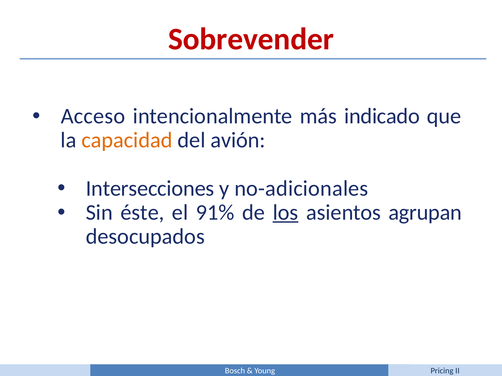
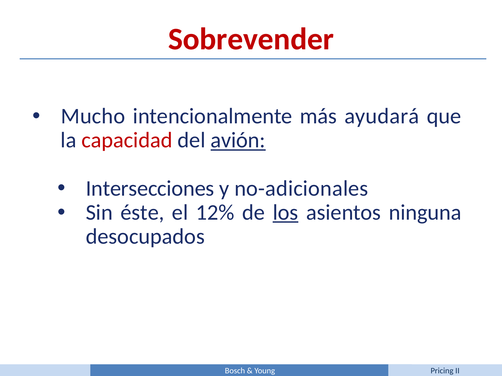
Acceso: Acceso -> Mucho (93, 116)
indicado: indicado -> ayudará (382, 116)
capacidad colour: orange -> red (127, 140)
avión underline: none -> present (238, 140)
91%: 91% -> 12% (215, 213)
agrupan: agrupan -> ninguna (425, 213)
